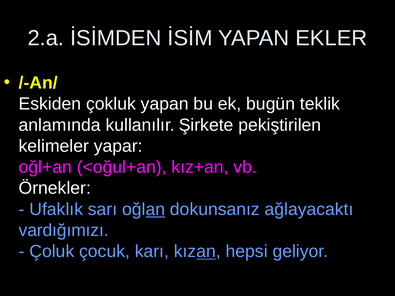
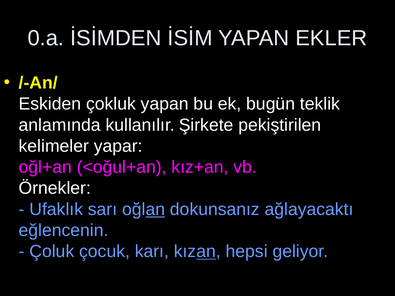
2.a: 2.a -> 0.a (46, 38)
vardığımızı: vardığımızı -> eğlencenin (64, 231)
